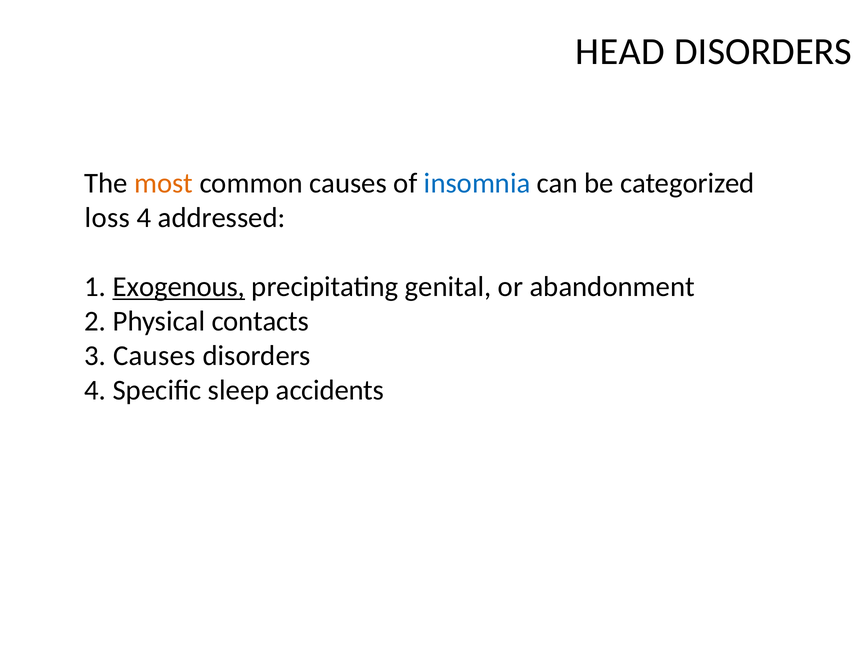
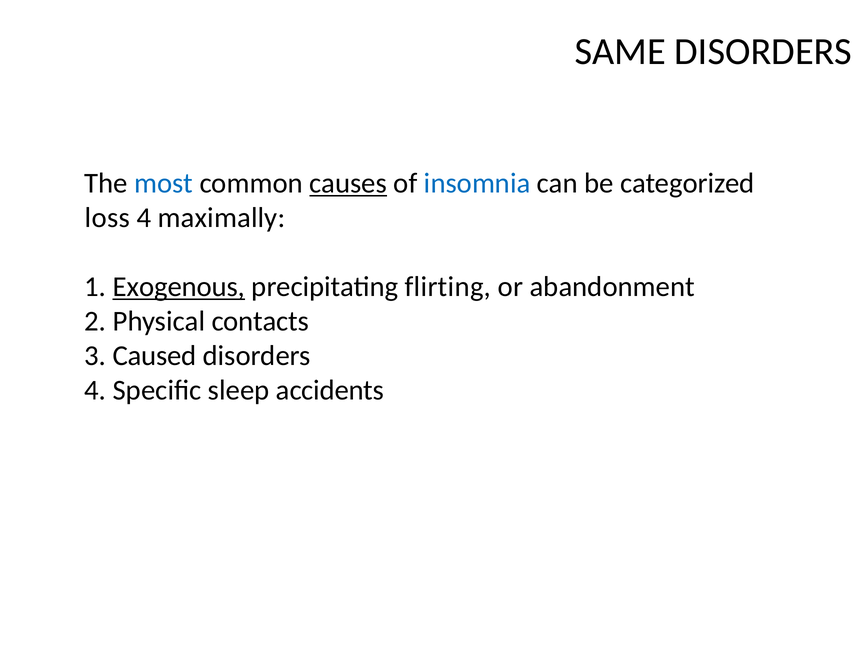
HEAD: HEAD -> SAME (620, 52)
most colour: orange -> blue (164, 183)
causes underline: none -> present (348, 183)
addressed: addressed -> maximally (222, 218)
genital: genital -> flirting (448, 287)
3 Causes: Causes -> Caused (155, 356)
